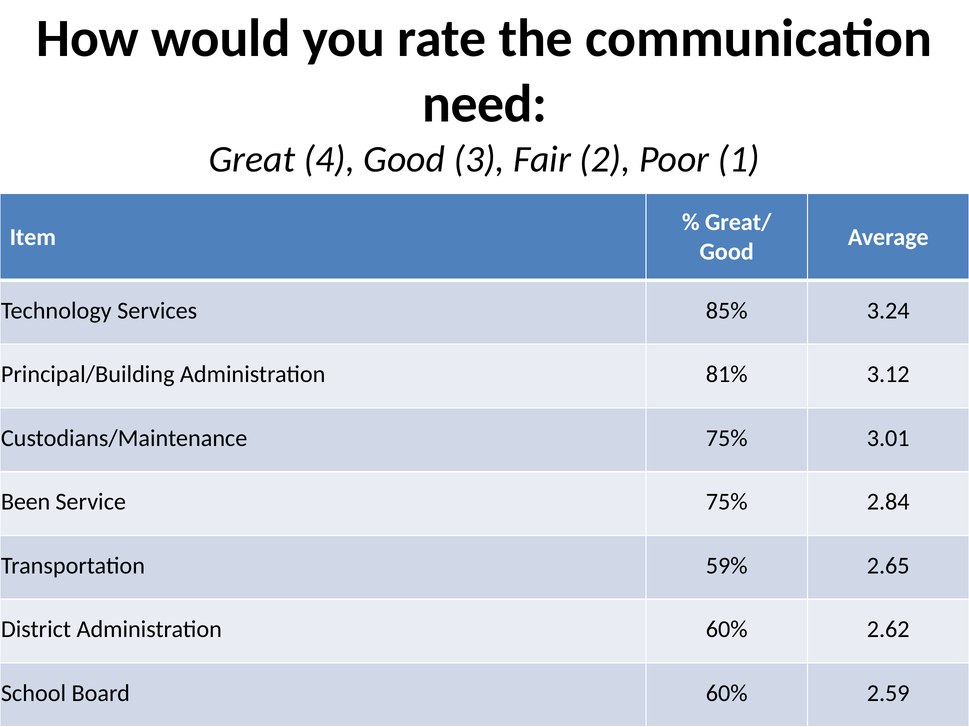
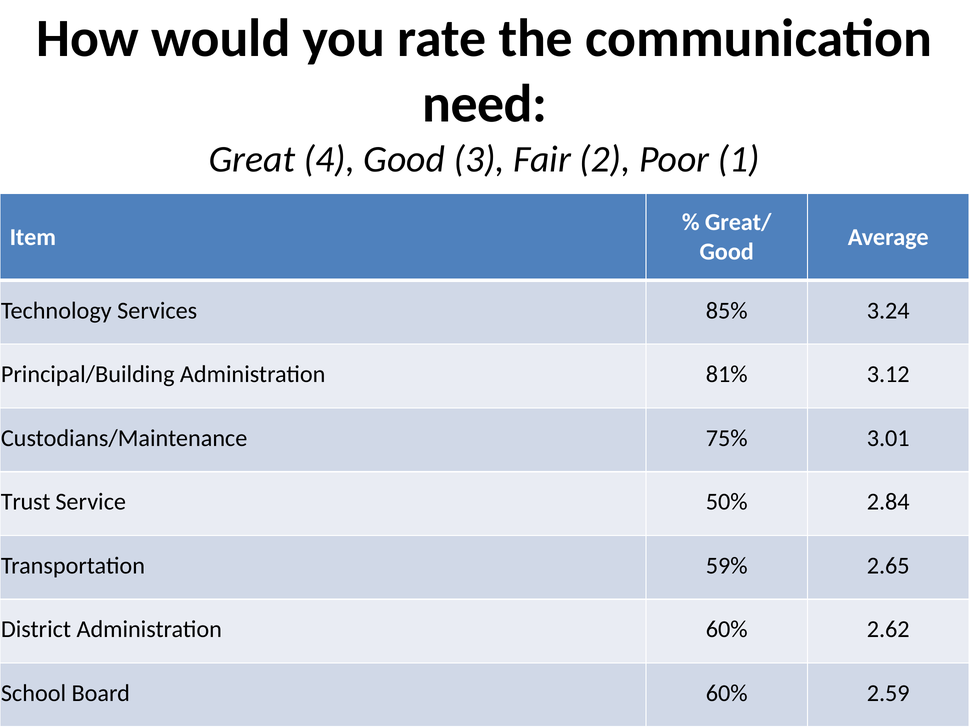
Been: Been -> Trust (26, 502)
Service 75%: 75% -> 50% (727, 502)
